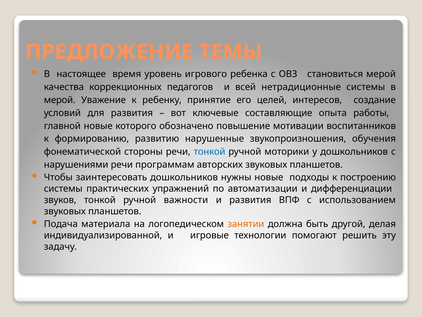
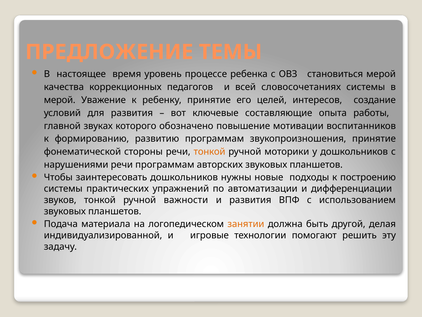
игрового: игрового -> процессе (206, 74)
нетрадиционные: нетрадиционные -> словосочетаниях (301, 87)
главной новые: новые -> звуках (98, 126)
развитию нарушенные: нарушенные -> программам (215, 139)
звукопроизношения обучения: обучения -> принятие (374, 139)
тонкой colour: blue -> orange (209, 152)
